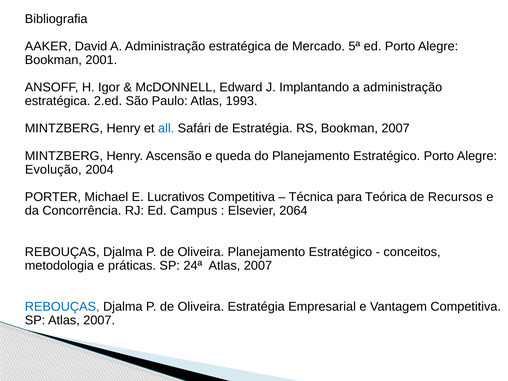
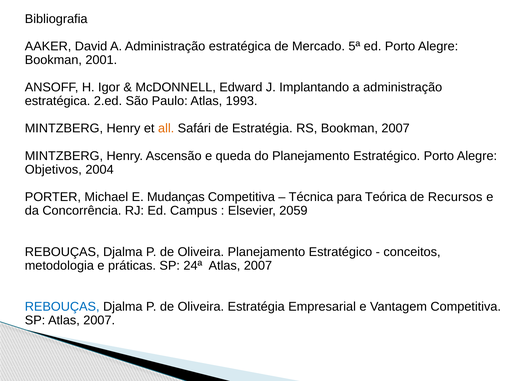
all colour: blue -> orange (166, 128)
Evolução: Evolução -> Objetivos (53, 170)
Lucrativos: Lucrativos -> Mudanças (176, 197)
2064: 2064 -> 2059 (293, 211)
